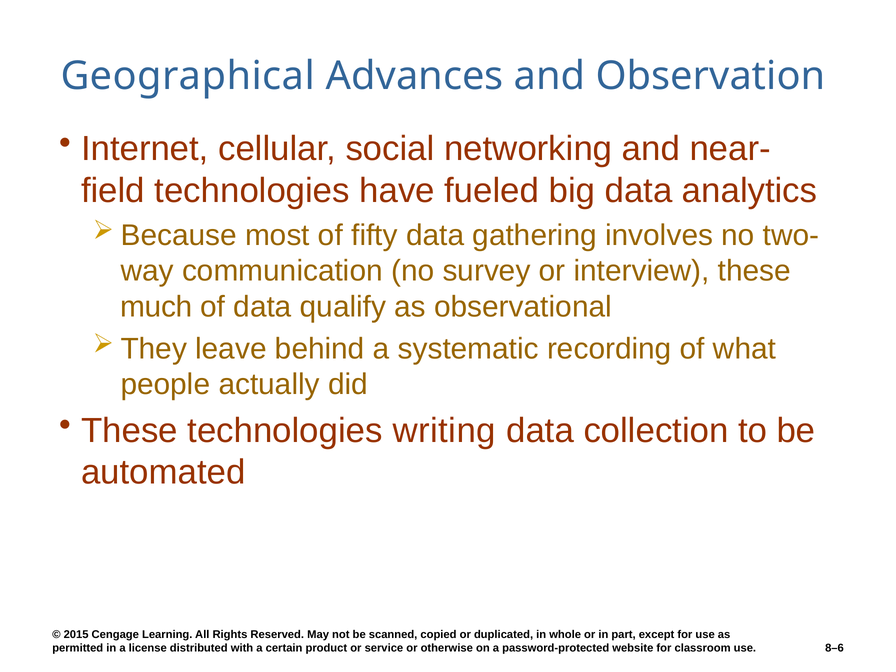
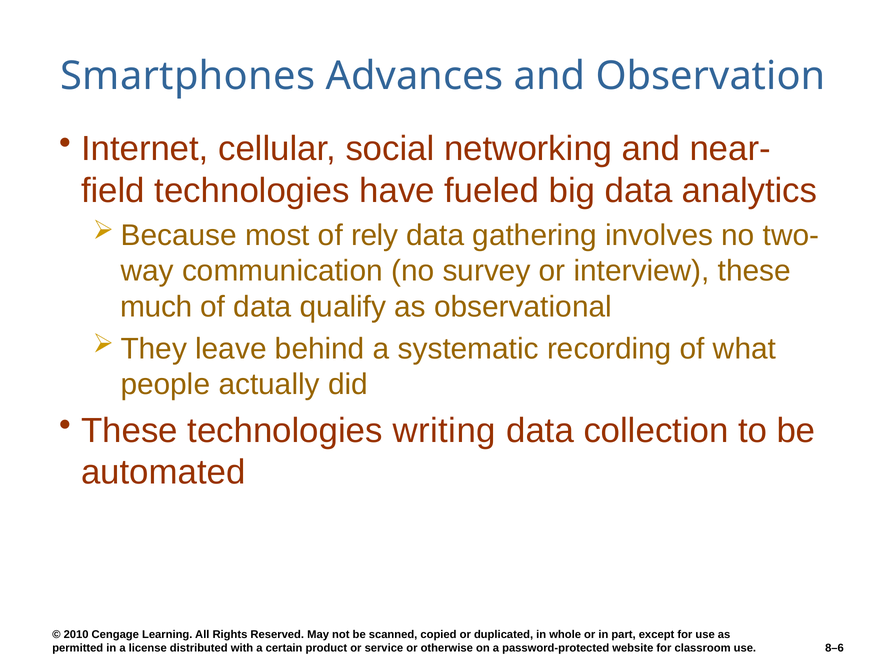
Geographical: Geographical -> Smartphones (188, 76)
fifty: fifty -> rely (375, 235)
2015: 2015 -> 2010 (76, 635)
